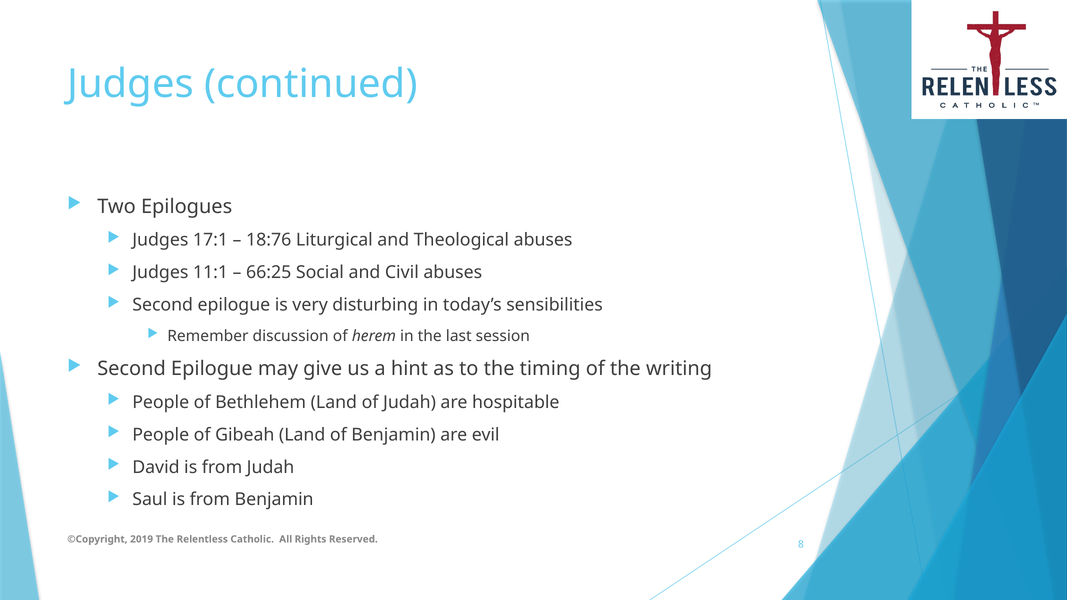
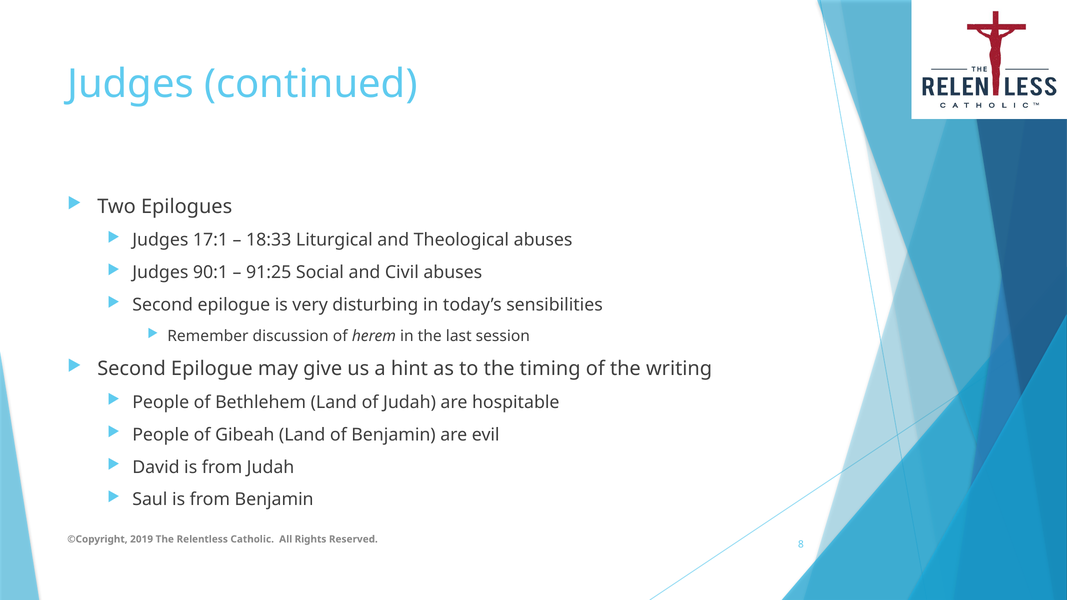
18:76: 18:76 -> 18:33 (269, 240)
11:1: 11:1 -> 90:1 (211, 273)
66:25: 66:25 -> 91:25 (269, 273)
